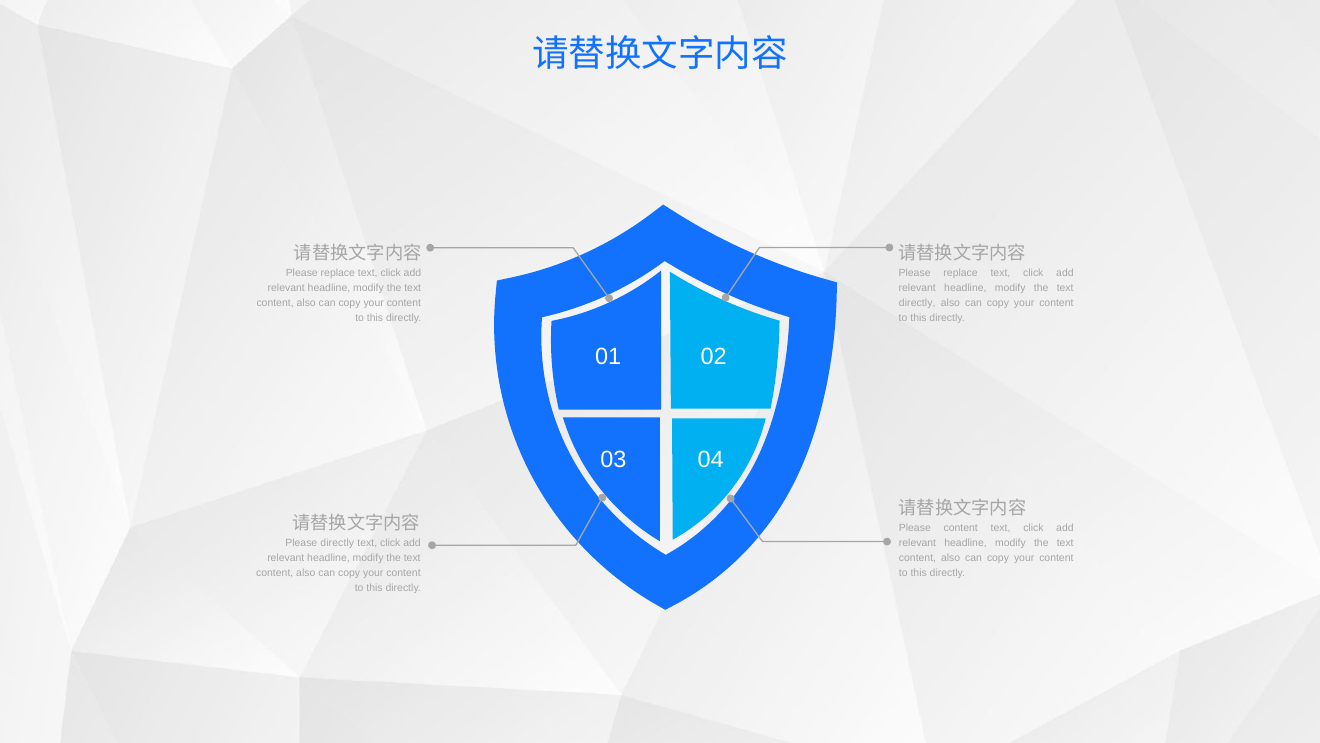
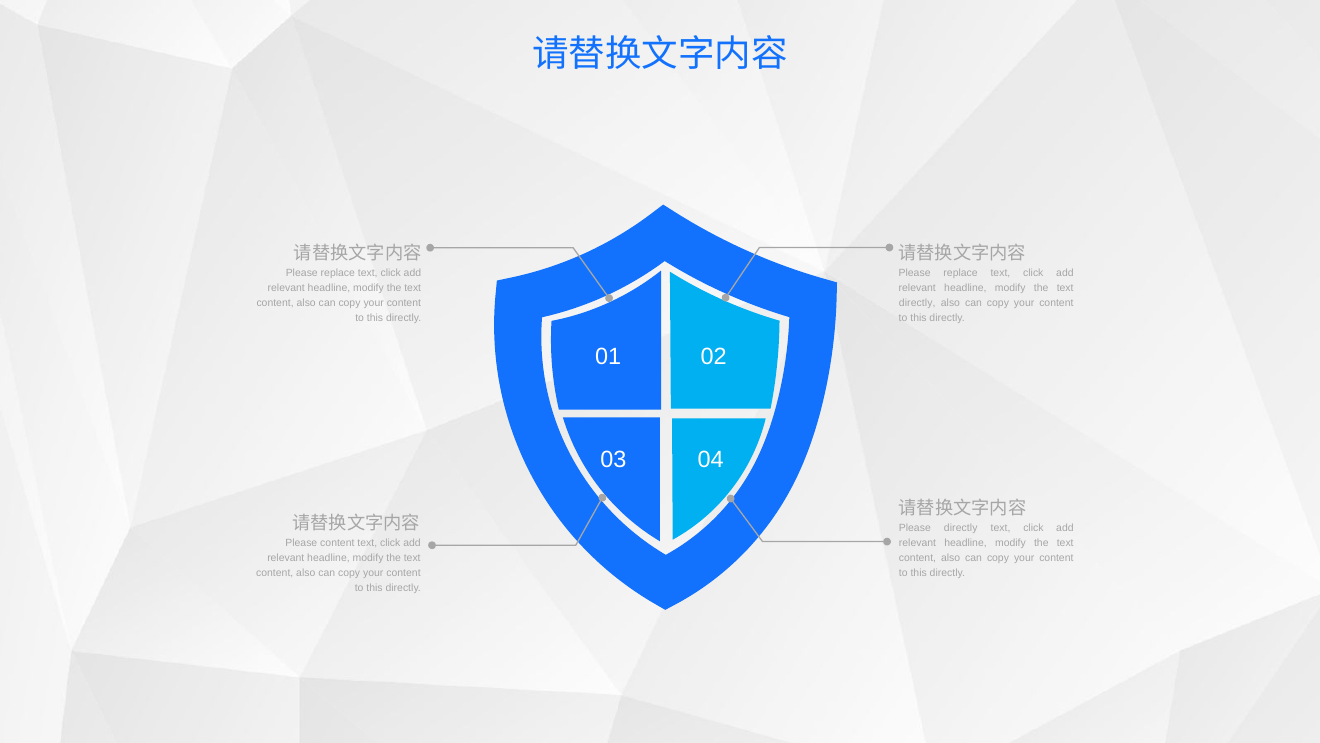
Please content: content -> directly (961, 528)
Please directly: directly -> content (337, 543)
